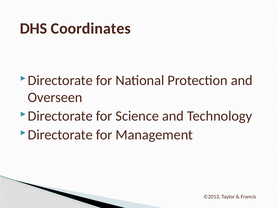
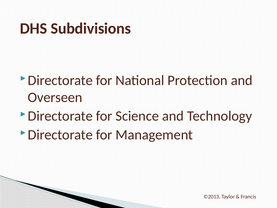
Coordinates: Coordinates -> Subdivisions (91, 29)
